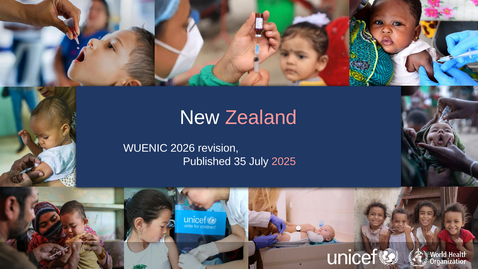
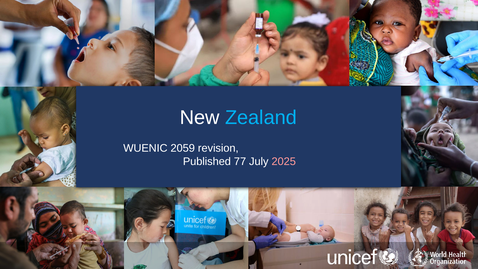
Zealand colour: pink -> light blue (261, 118)
2026: 2026 -> 2059 (183, 148)
35: 35 -> 77 (240, 161)
